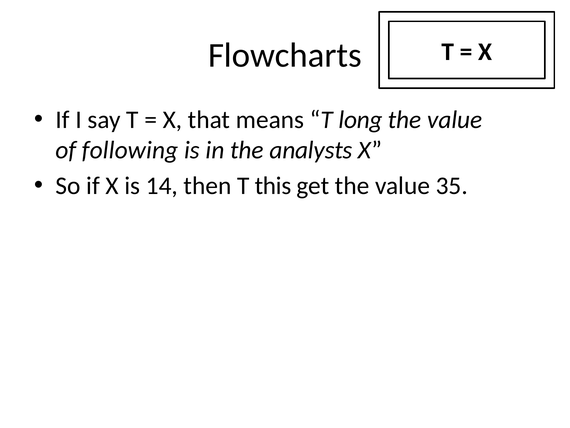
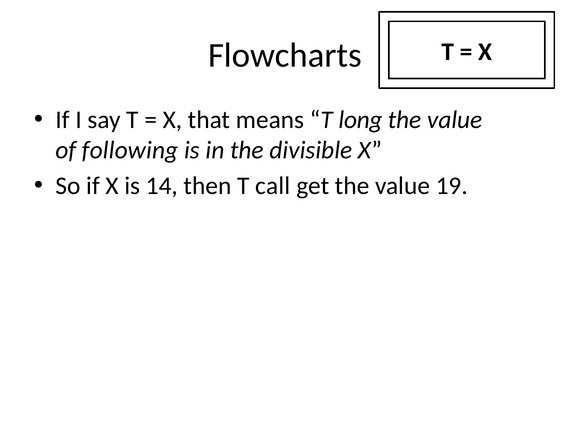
analysts: analysts -> divisible (311, 150)
this: this -> call (273, 186)
35: 35 -> 19 (452, 186)
